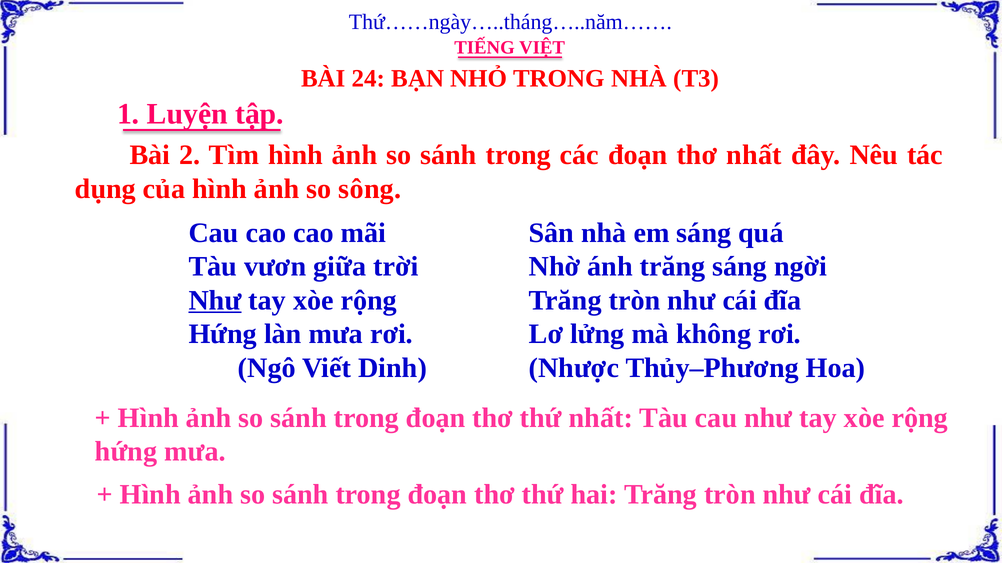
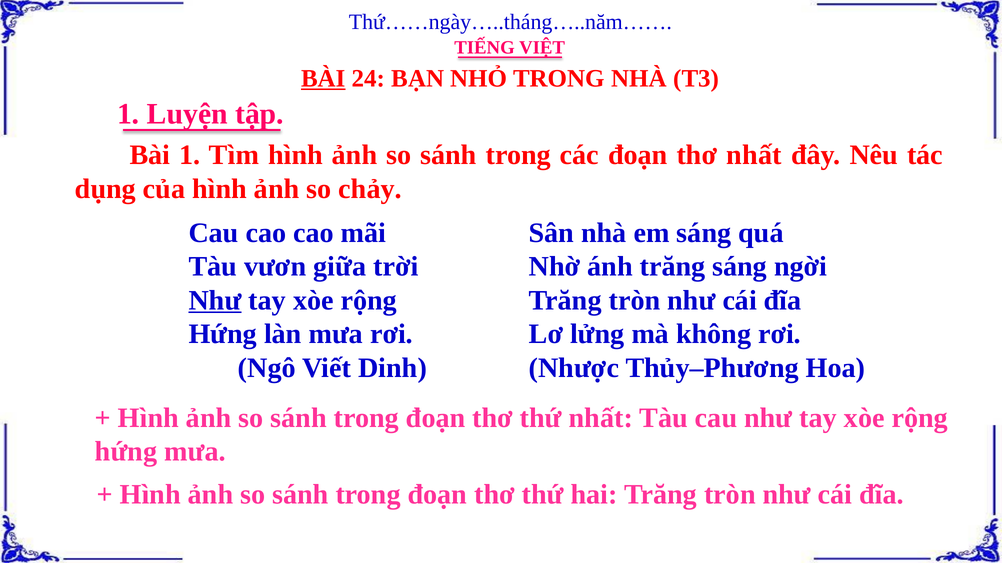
BÀI underline: none -> present (323, 78)
Bài 2: 2 -> 1 (190, 155)
sông: sông -> chảy (370, 189)
